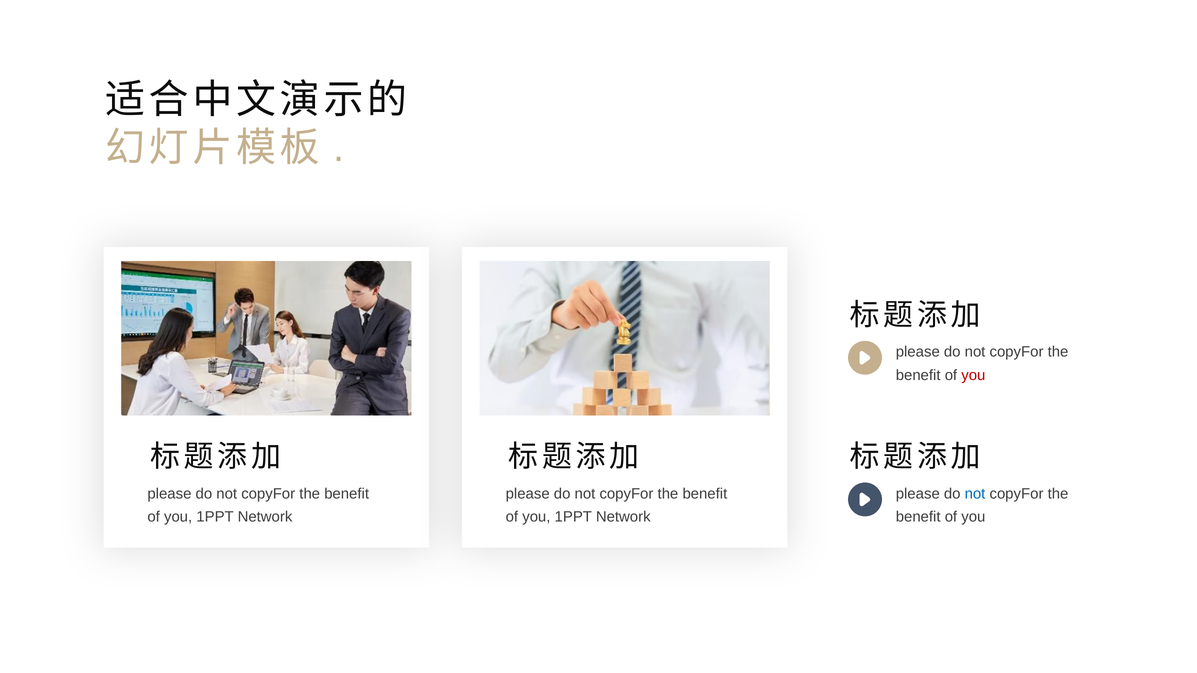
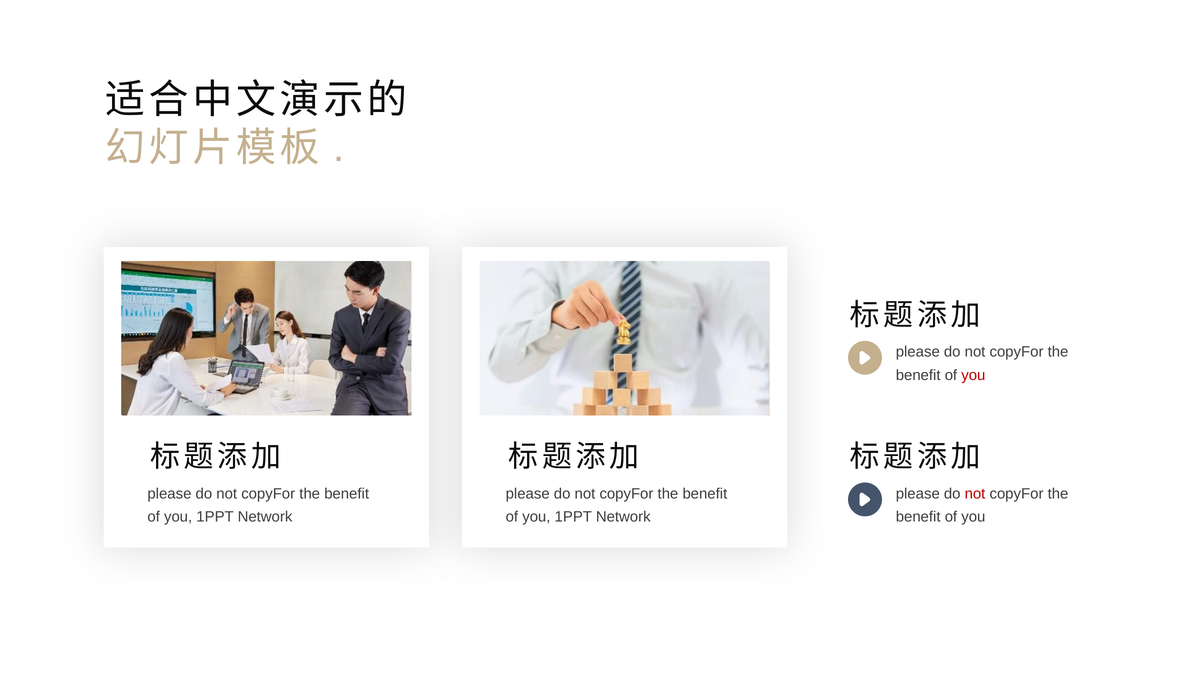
not colour: blue -> red (975, 494)
